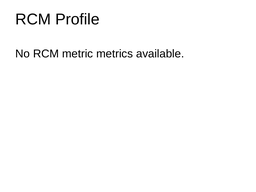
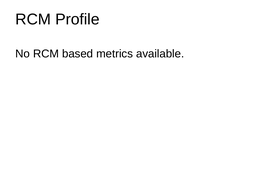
metric: metric -> based (78, 54)
